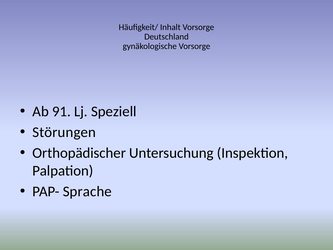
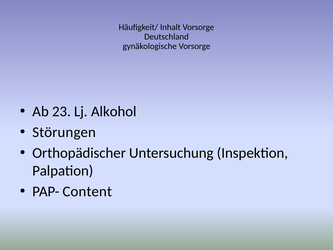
91: 91 -> 23 (62, 111)
Speziell: Speziell -> Alkohol (114, 111)
Sprache: Sprache -> Content (87, 191)
